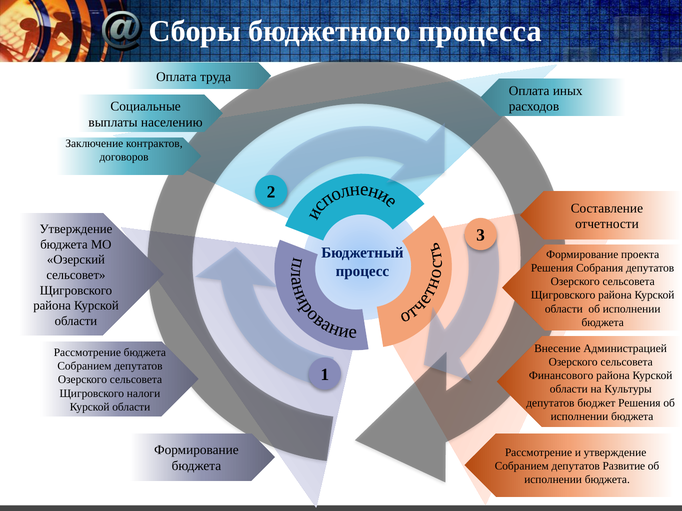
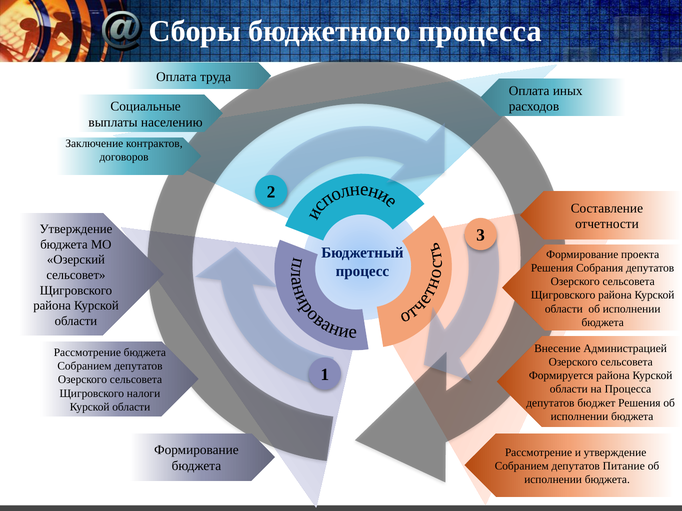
Финансового: Финансового -> Формируется (561, 376)
на Культуры: Культуры -> Процесса (628, 390)
Развитие: Развитие -> Питание (624, 466)
